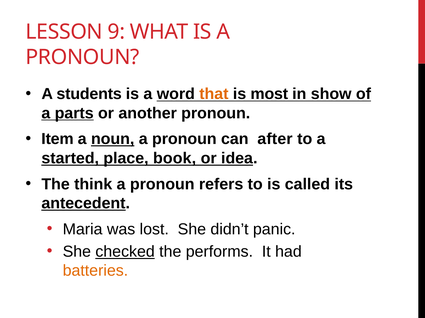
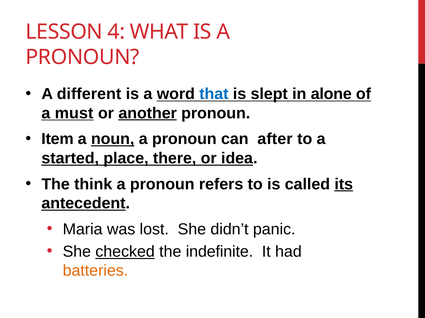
9: 9 -> 4 (116, 32)
students: students -> different (89, 94)
that colour: orange -> blue (214, 94)
most: most -> slept (269, 94)
show: show -> alone (331, 94)
parts: parts -> must (74, 113)
another underline: none -> present (148, 113)
book: book -> there (175, 159)
its underline: none -> present (344, 185)
performs: performs -> indefinite (219, 252)
